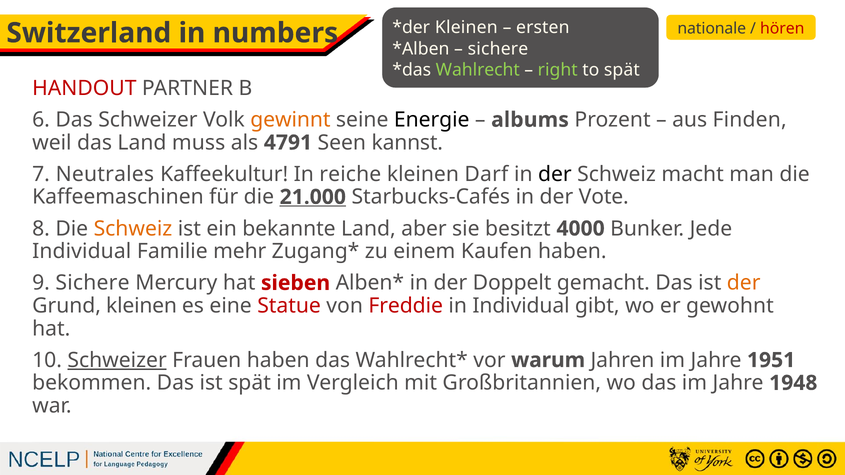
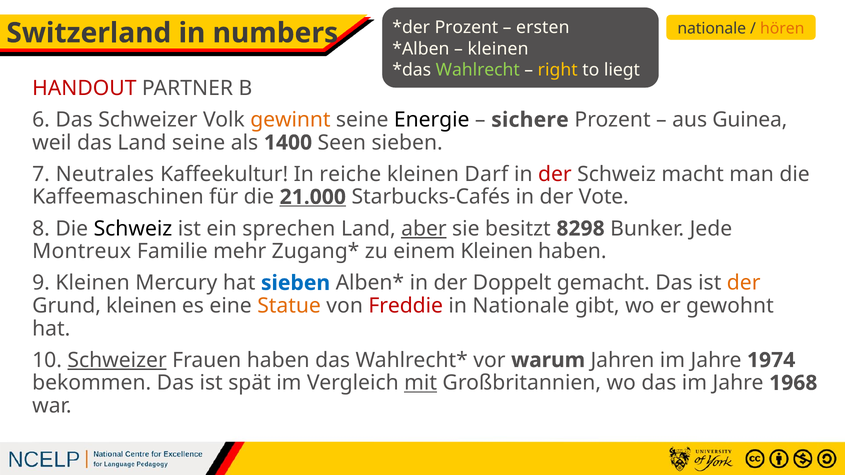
Kleinen: Kleinen -> Prozent (466, 28)
hören colour: red -> orange (782, 28)
sichere: sichere -> kleinen (498, 49)
right colour: light green -> yellow (558, 70)
to spät: spät -> liegt (622, 70)
albums: albums -> sichere (530, 120)
Finden: Finden -> Guinea (750, 120)
Land muss: muss -> seine (199, 143)
4791: 4791 -> 1400 (288, 143)
Seen kannst: kannst -> sieben (407, 143)
der colour: black -> red (555, 174)
Schweiz colour: orange -> black (133, 229)
bekannte: bekannte -> sprechen (289, 229)
aber underline: none -> present (424, 229)
4000: 4000 -> 8298 (581, 229)
Individual: Individual -> Montreux (82, 252)
einem Kaufen: Kaufen -> Kleinen (497, 252)
9 Sichere: Sichere -> Kleinen (93, 283)
sieben colour: red -> blue (296, 283)
Statue colour: red -> orange (289, 306)
in Individual: Individual -> Nationale (521, 306)
1951: 1951 -> 1974 (771, 360)
mit underline: none -> present (421, 383)
1948: 1948 -> 1968 (793, 383)
